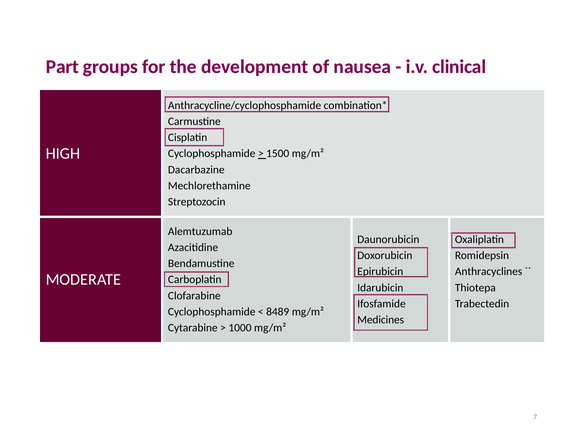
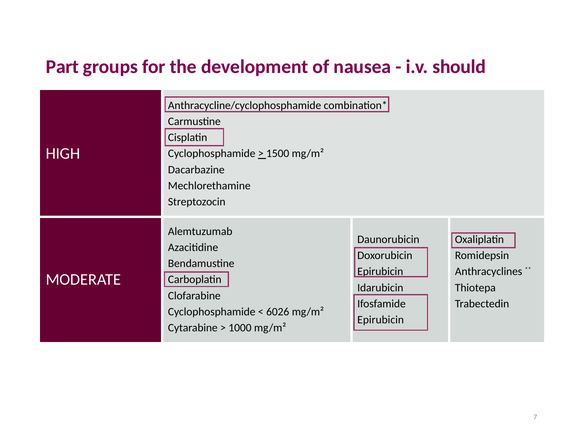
clinical: clinical -> should (459, 67)
8489: 8489 -> 6026 (278, 312)
Medicines: Medicines -> Epirubicin (381, 320)
